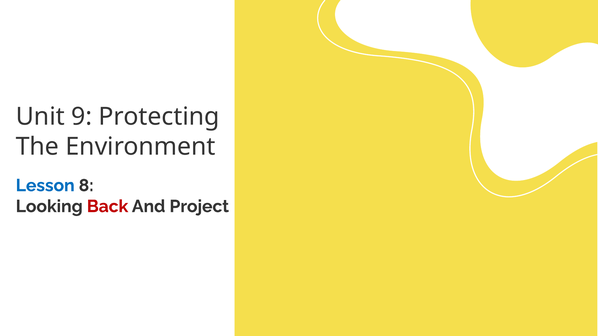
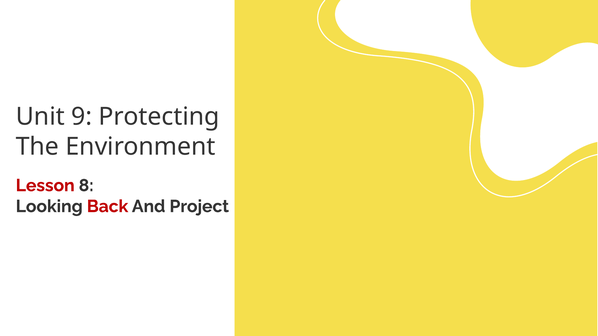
Lesson colour: blue -> red (45, 186)
